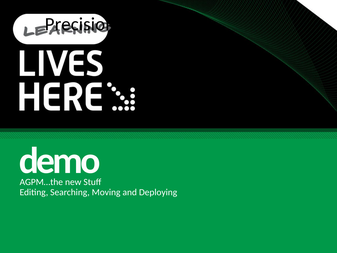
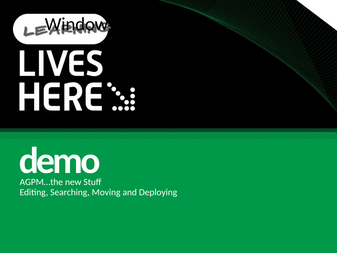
Precision: Precision -> Windows (80, 24)
